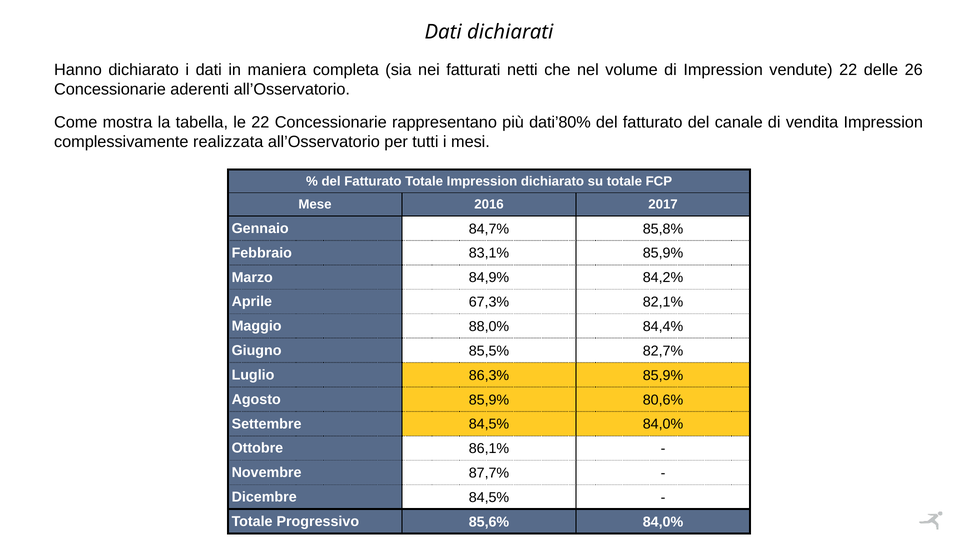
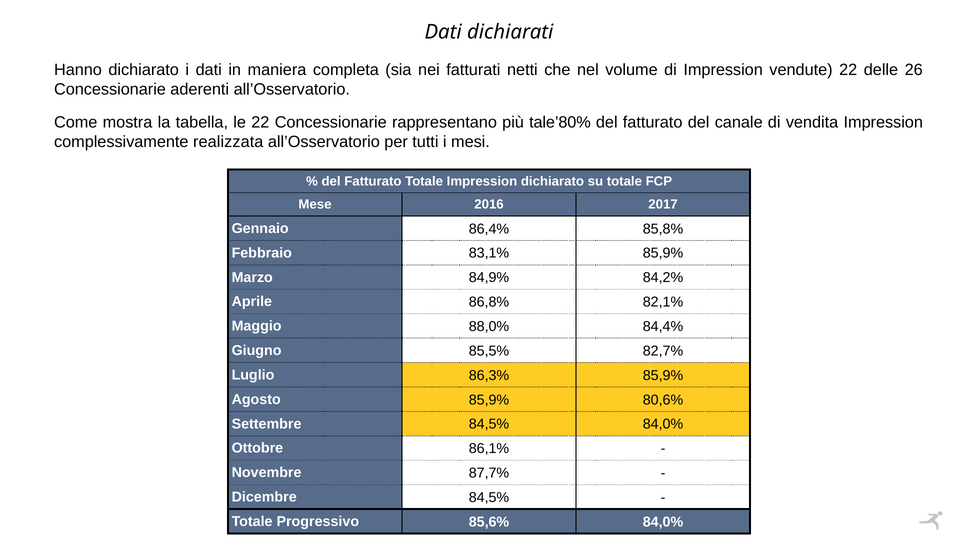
dati’80%: dati’80% -> tale’80% (560, 122)
84,7%: 84,7% -> 86,4% (489, 229)
67,3%: 67,3% -> 86,8% (489, 302)
